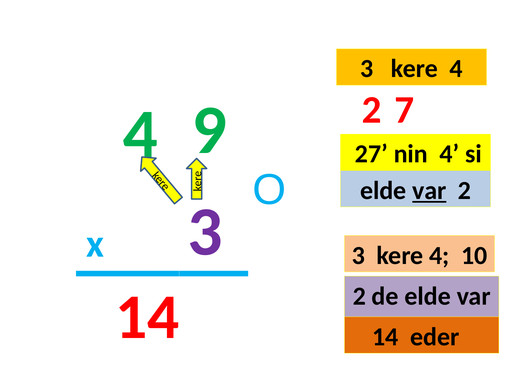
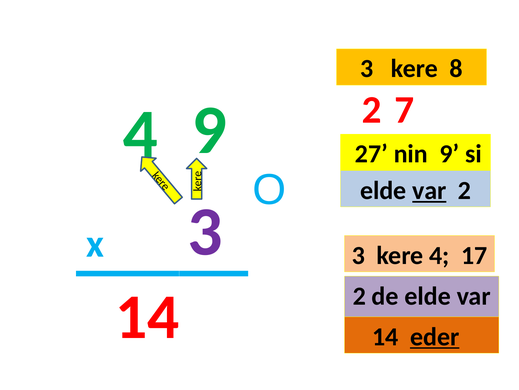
4: 4 -> 8 (456, 69)
nin 4: 4 -> 9 (449, 154)
10: 10 -> 17 (474, 255)
eder underline: none -> present (435, 336)
